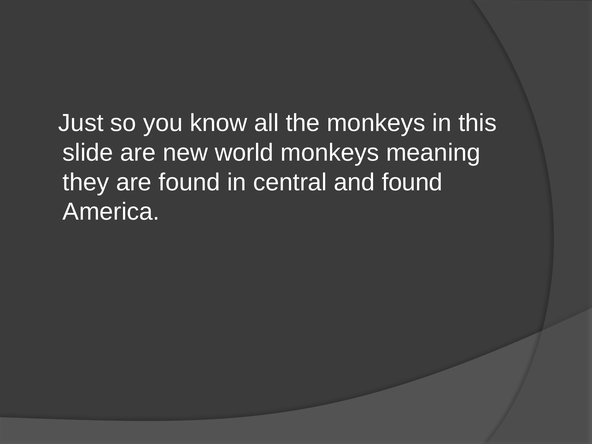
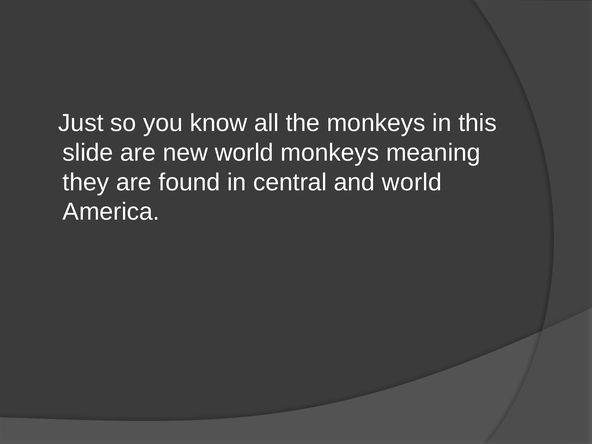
and found: found -> world (412, 182)
